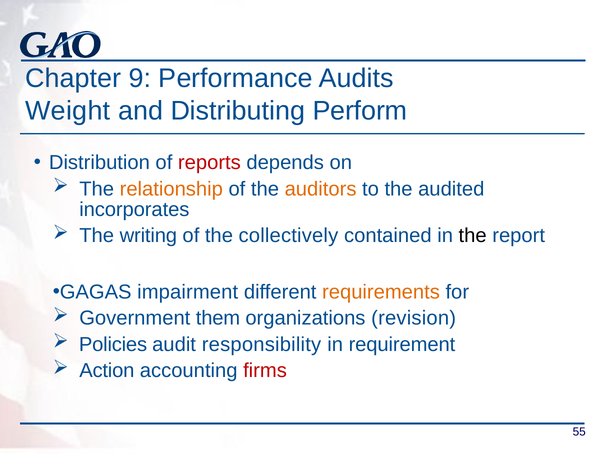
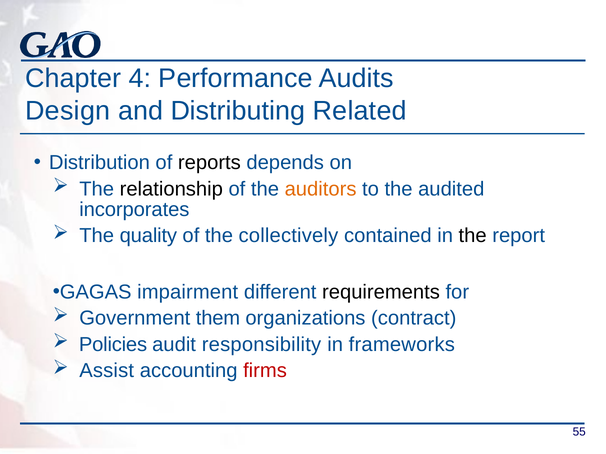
9: 9 -> 4 (140, 79)
Weight: Weight -> Design (68, 111)
Perform: Perform -> Related (360, 111)
reports colour: red -> black (209, 163)
relationship colour: orange -> black (171, 189)
writing: writing -> quality (148, 236)
requirements colour: orange -> black (381, 292)
revision: revision -> contract (414, 318)
requirement: requirement -> frameworks (402, 345)
Action: Action -> Assist (107, 371)
